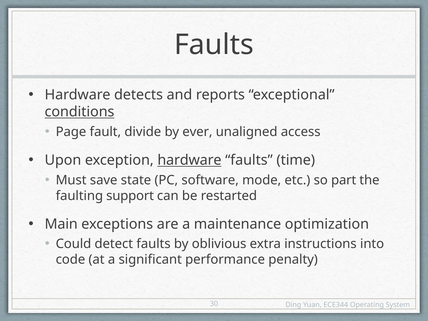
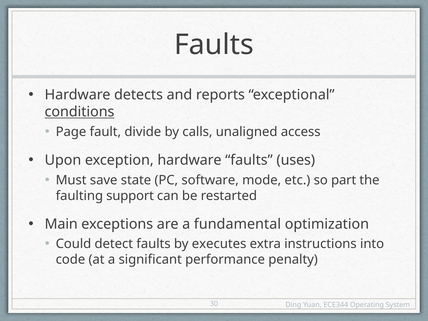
ever: ever -> calls (197, 132)
hardware underline: present -> none (189, 160)
time: time -> uses (296, 160)
maintenance: maintenance -> fundamental (237, 224)
oblivious: oblivious -> executes (219, 244)
